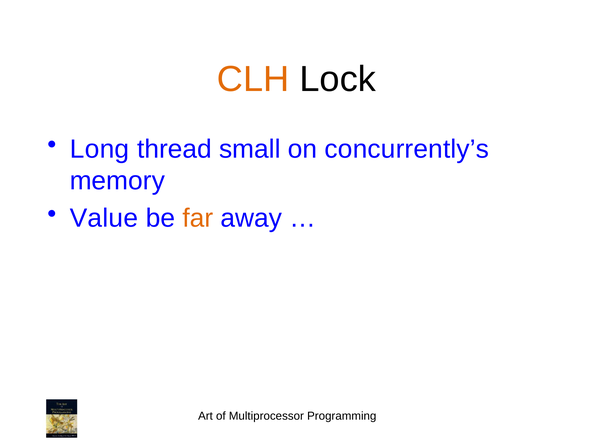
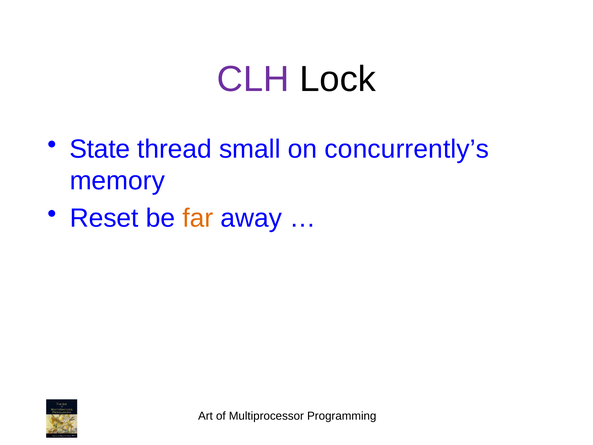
CLH colour: orange -> purple (253, 79)
Long: Long -> State (100, 149)
Value: Value -> Reset (104, 218)
